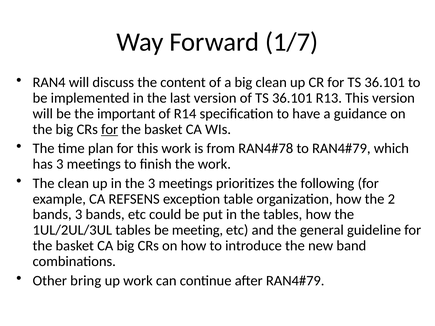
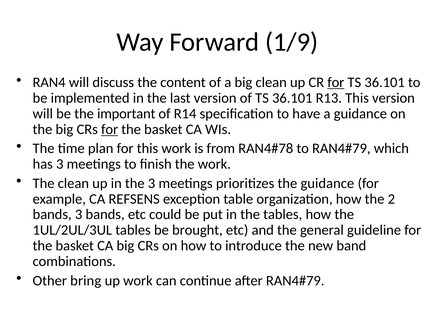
1/7: 1/7 -> 1/9 (292, 42)
for underline: none -> present (336, 83)
the following: following -> guidance (327, 183)
meeting: meeting -> brought (197, 230)
